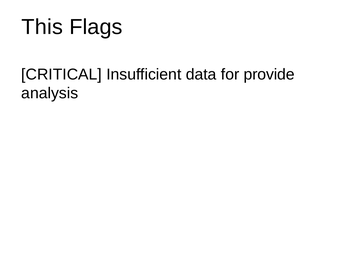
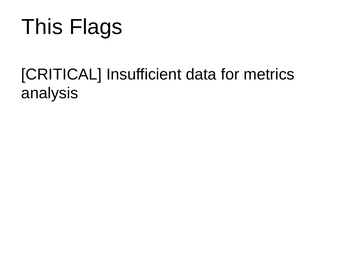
provide: provide -> metrics (269, 74)
